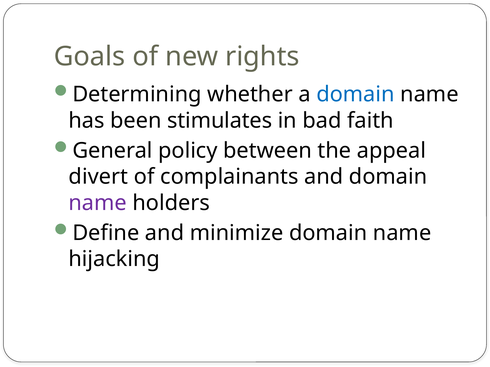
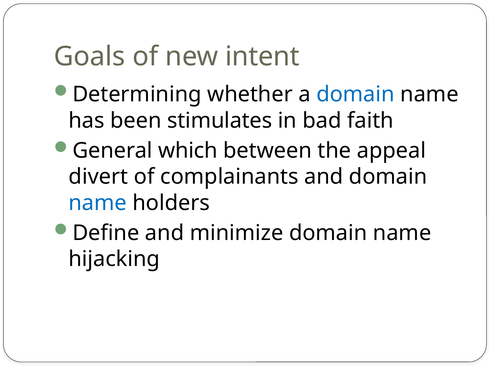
rights: rights -> intent (262, 57)
policy: policy -> which (188, 151)
name colour: purple -> blue (98, 203)
